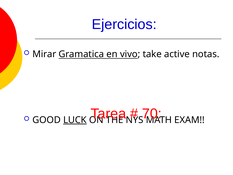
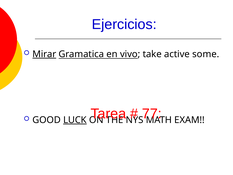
Mirar underline: none -> present (44, 54)
notas: notas -> some (206, 54)
70: 70 -> 77 (152, 114)
